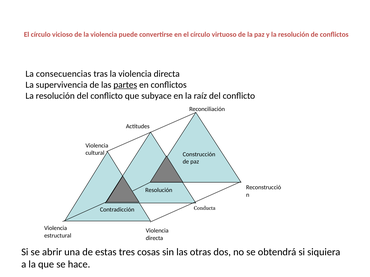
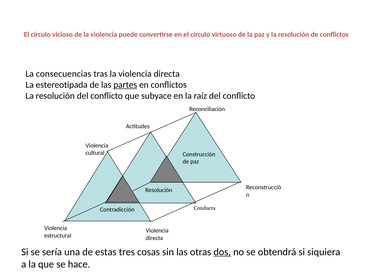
supervivencia: supervivencia -> estereotipada (62, 85)
abrir: abrir -> sería (52, 252)
dos underline: none -> present (222, 252)
